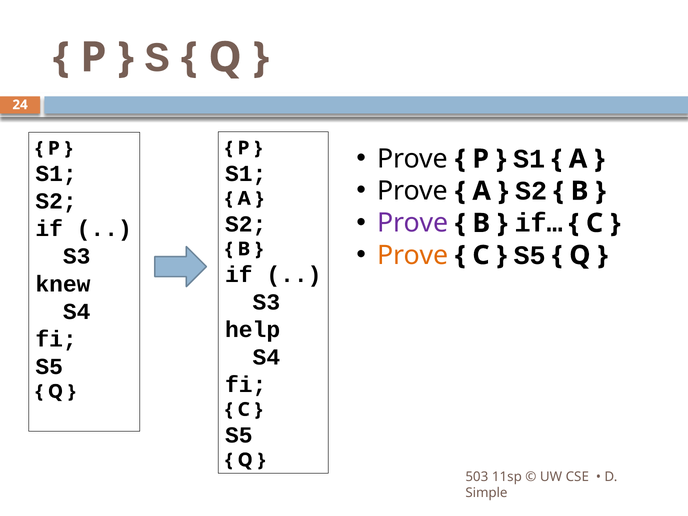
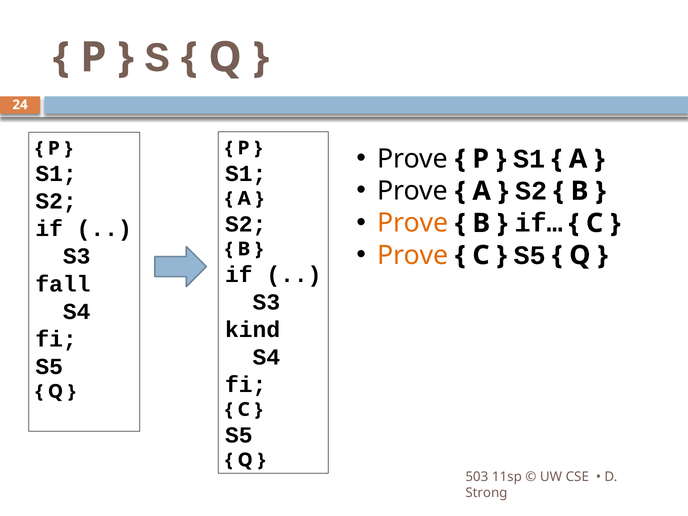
Prove colour: purple -> orange (413, 223)
knew: knew -> fall (63, 284)
help: help -> kind (253, 330)
Simple: Simple -> Strong (486, 493)
